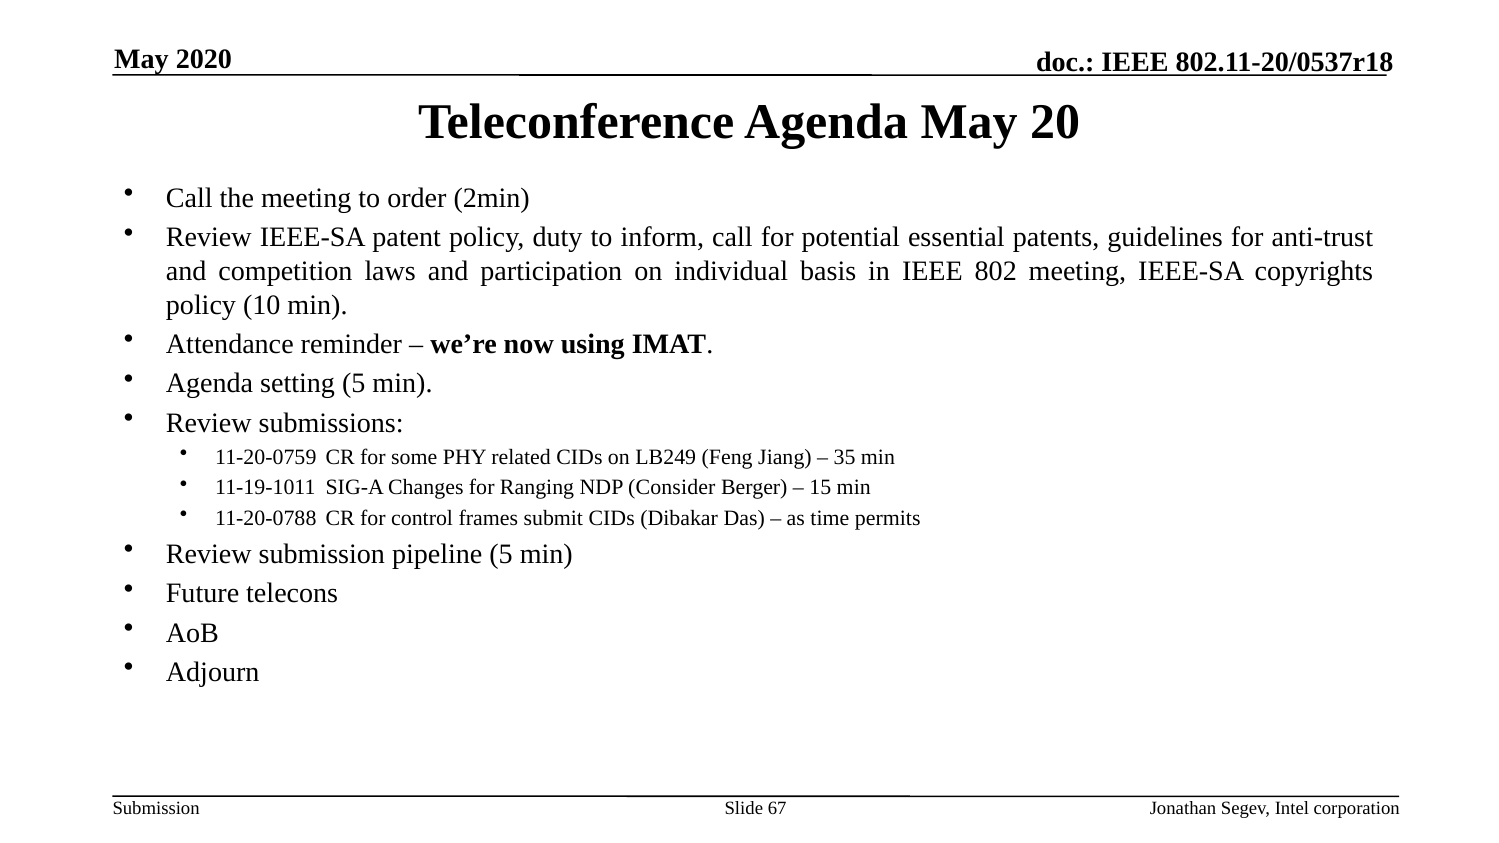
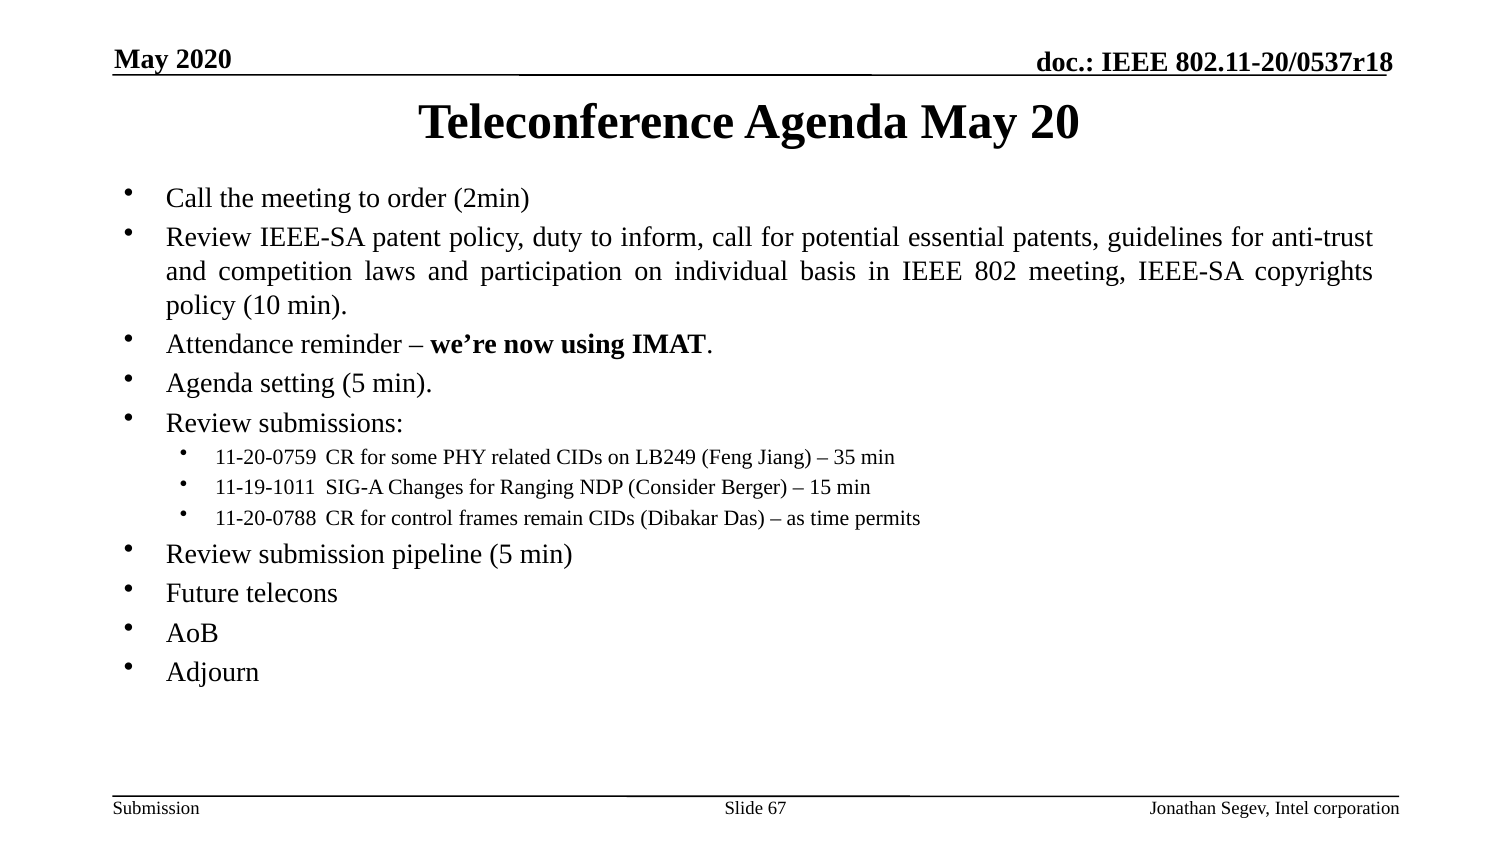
submit: submit -> remain (553, 518)
